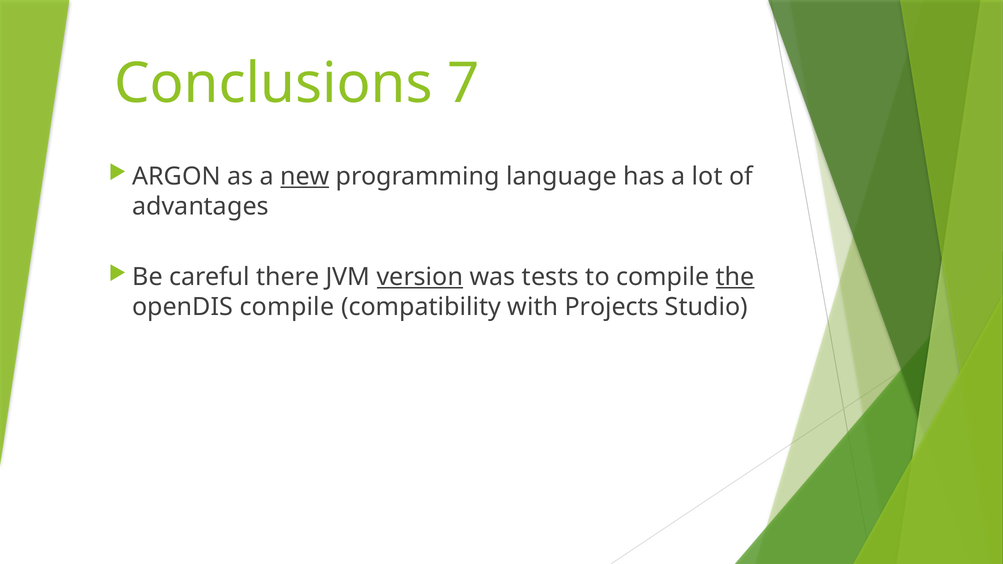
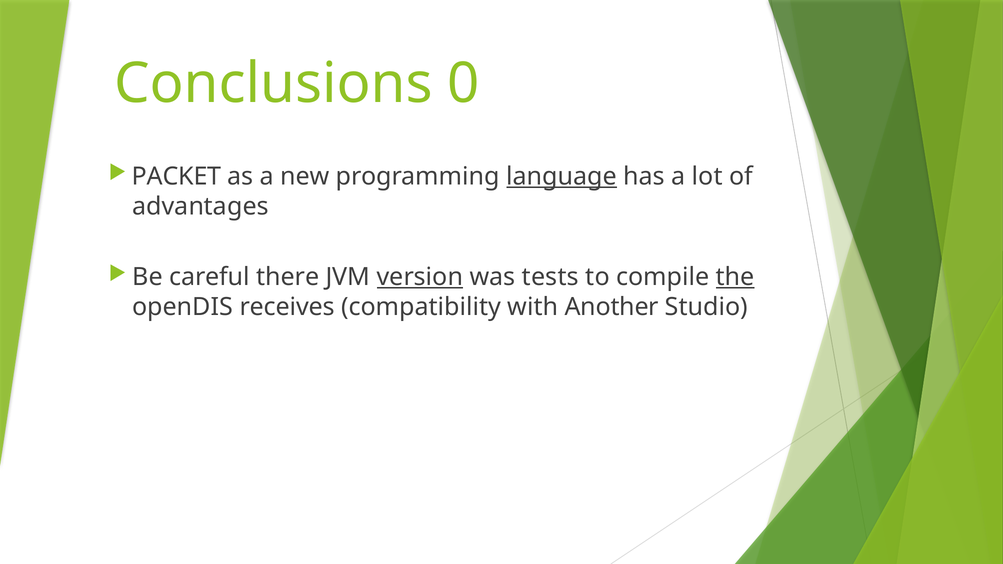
7: 7 -> 0 (464, 84)
ARGON: ARGON -> PACKET (177, 176)
new underline: present -> none (305, 176)
language underline: none -> present (562, 176)
openDIS compile: compile -> receives (287, 307)
Projects: Projects -> Another (612, 307)
